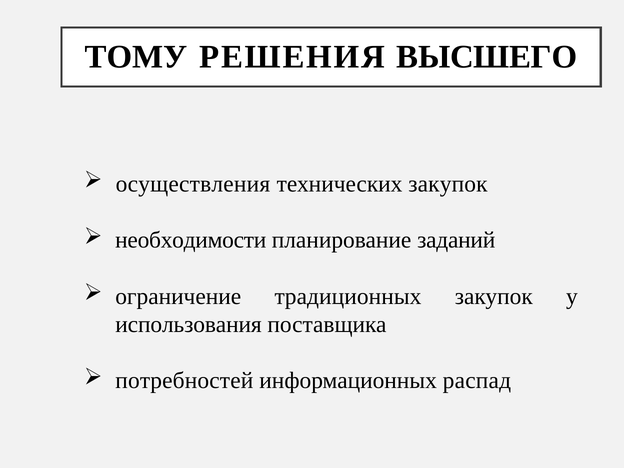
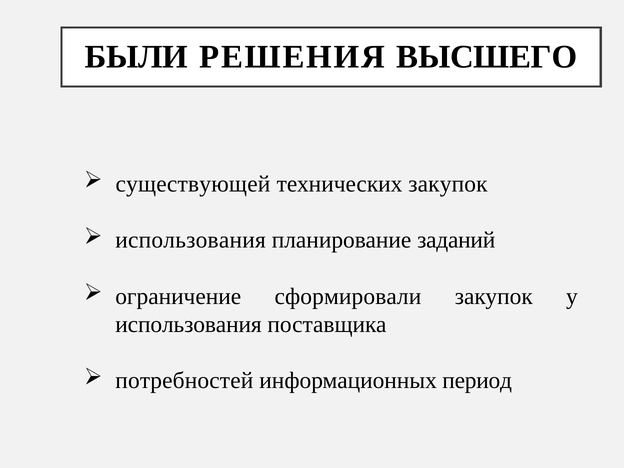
ТОМУ: ТОМУ -> БЫЛИ (136, 57)
осуществления: осуществления -> существующей (193, 184)
необходимости: необходимости -> использования (191, 240)
традиционных: традиционных -> сформировали (348, 296)
распад: распад -> период (477, 381)
